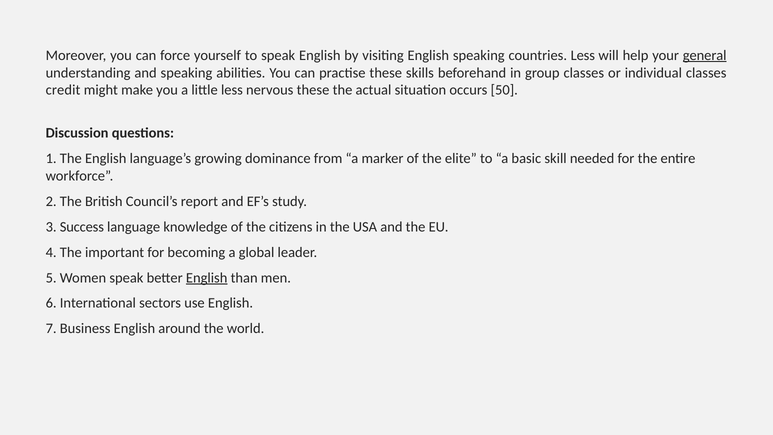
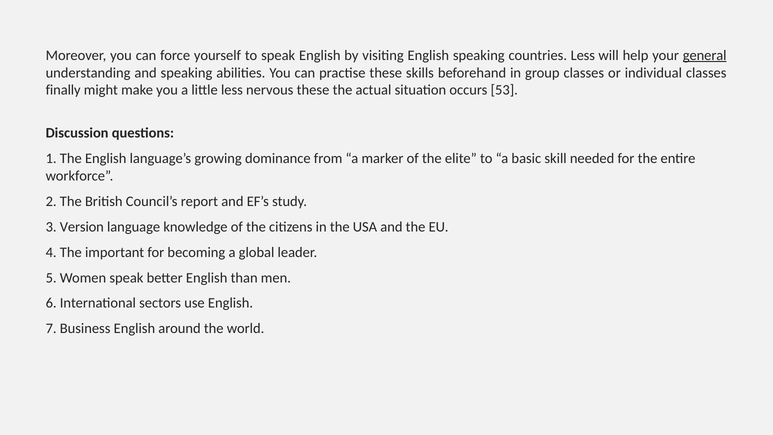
credit: credit -> finally (63, 90)
50: 50 -> 53 (504, 90)
Success: Success -> Version (82, 227)
English underline: present -> none (207, 278)
